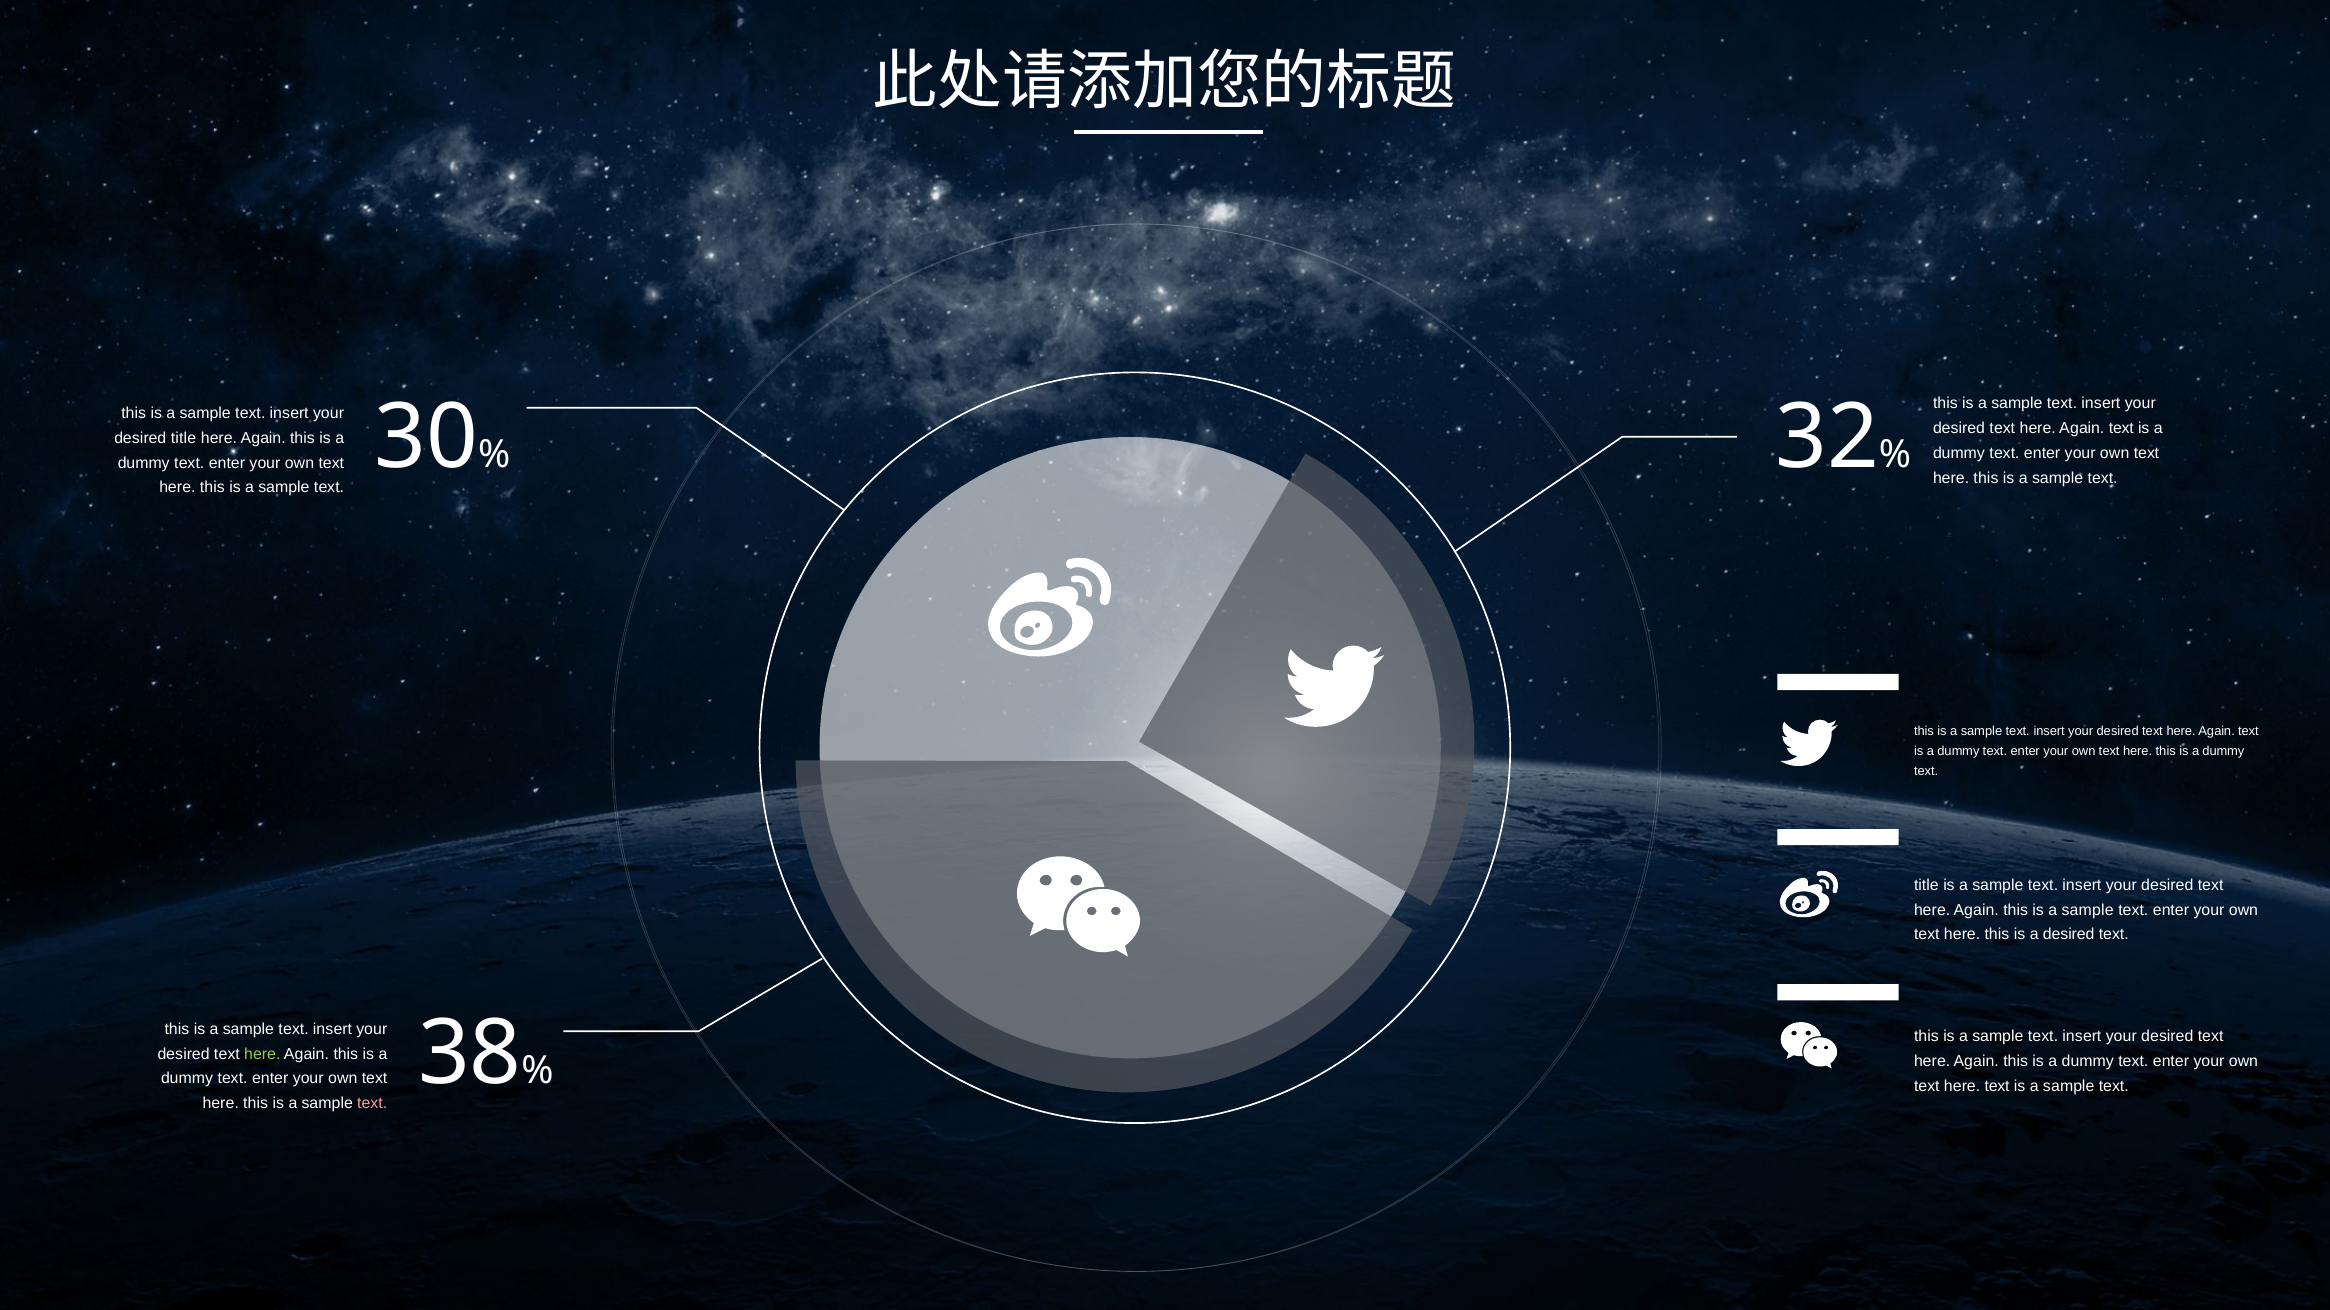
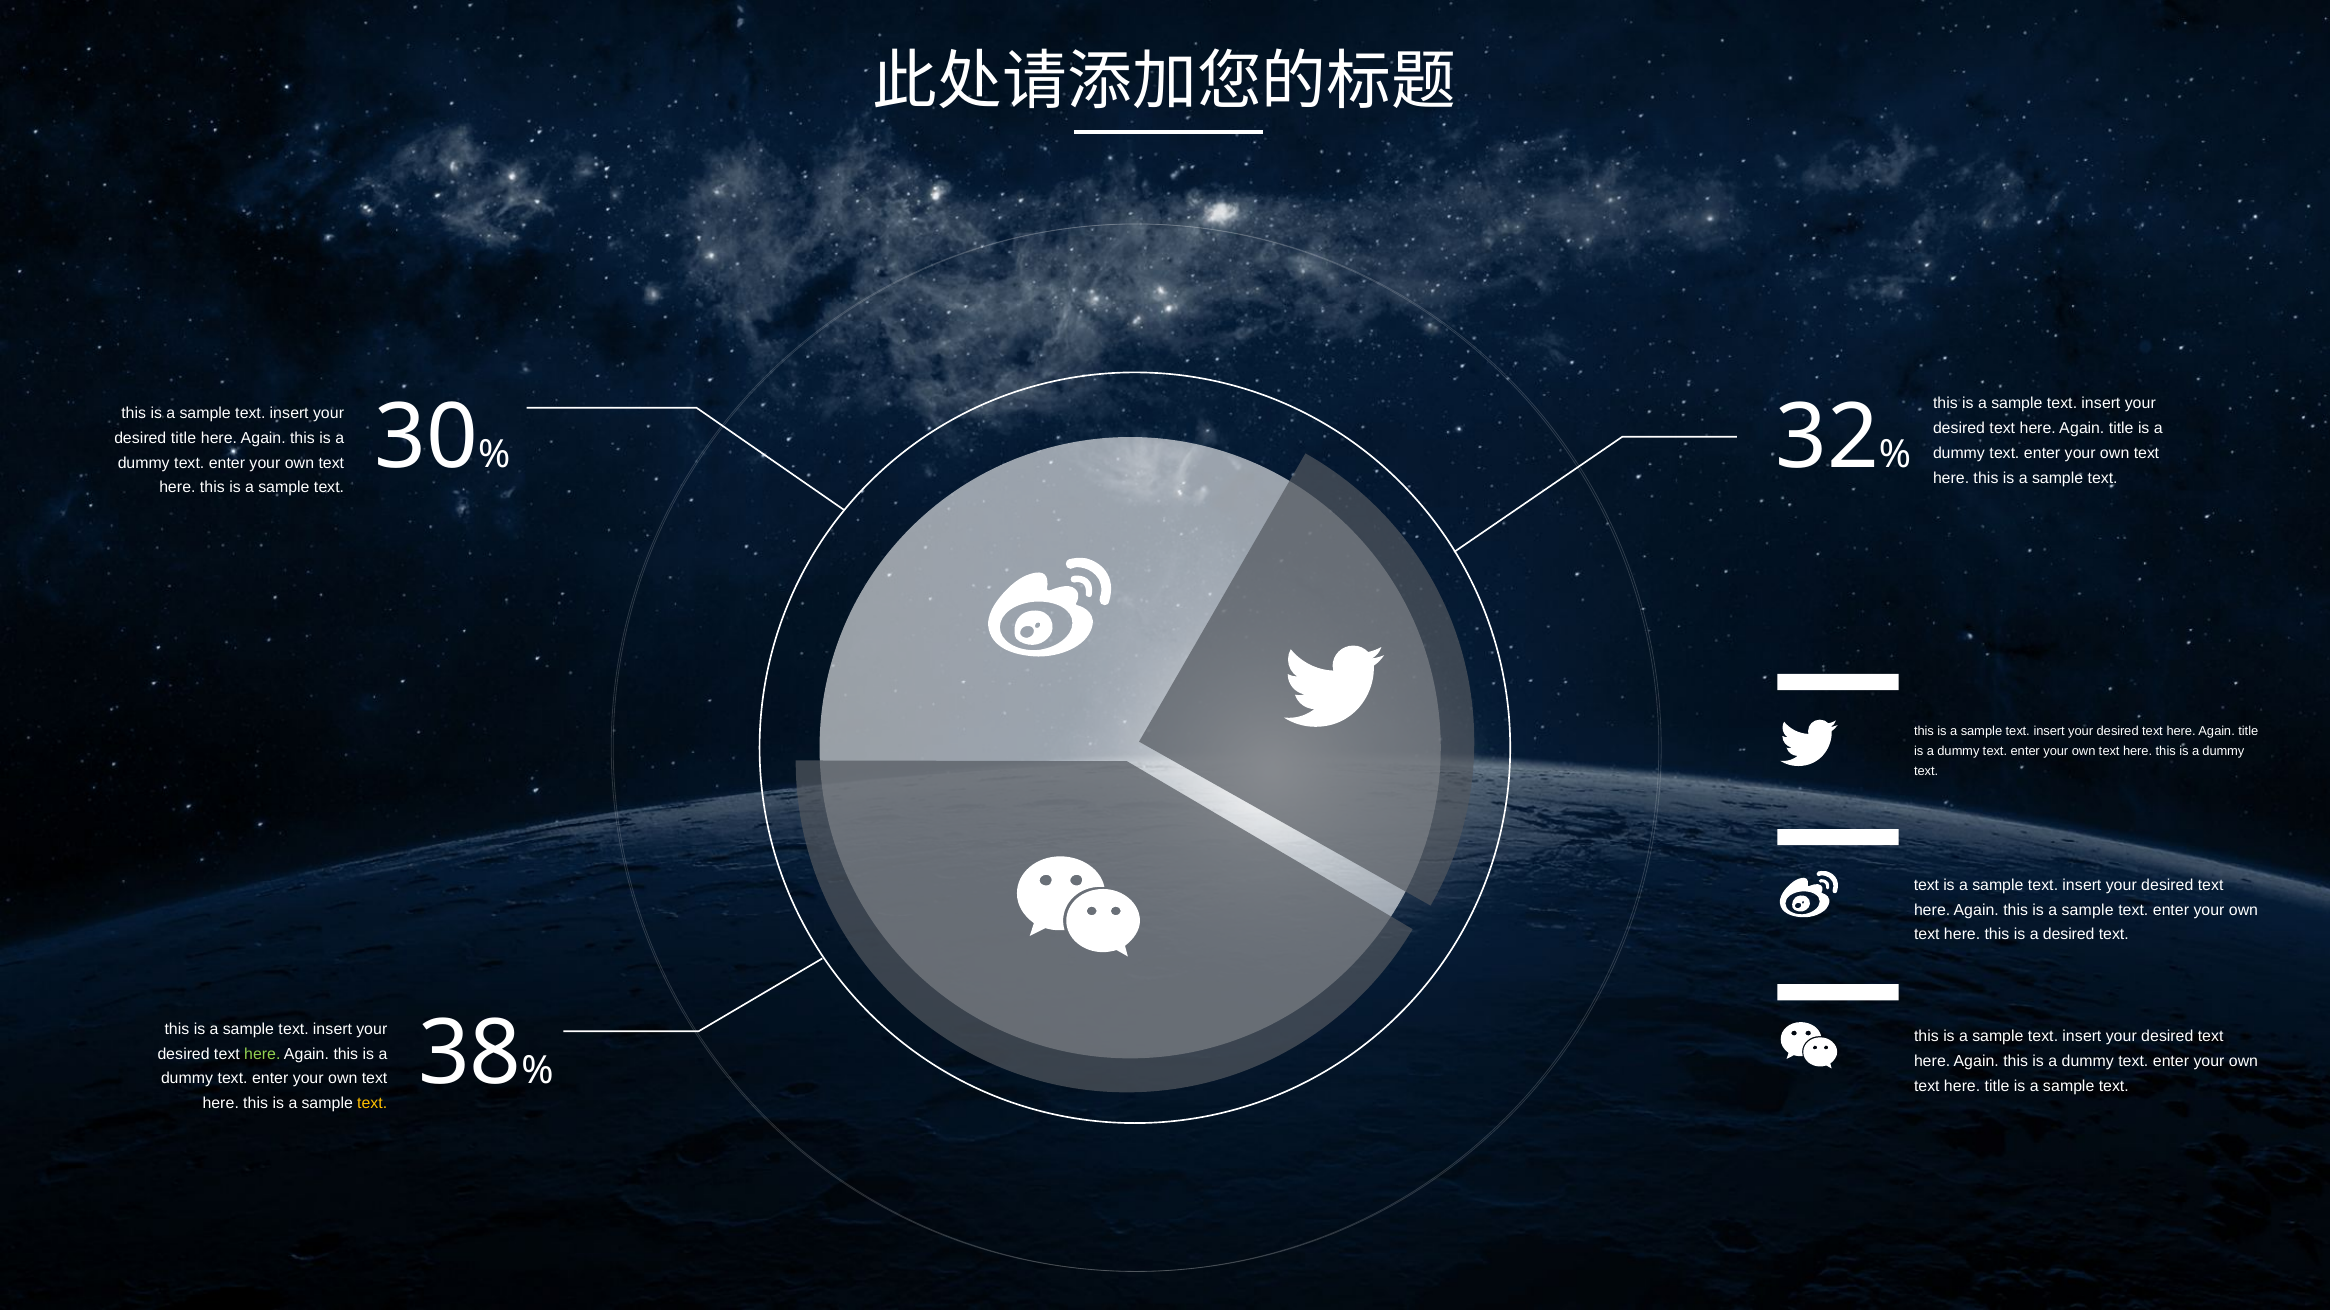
text: text -> title (2121, 429)
text: text -> title (2248, 731)
title: title -> text (1926, 886)
here text: text -> title (1997, 1086)
text colour: pink -> yellow (372, 1104)
